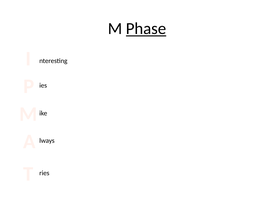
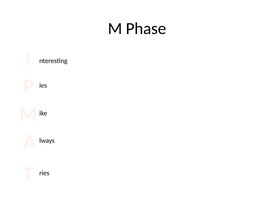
Phase underline: present -> none (146, 29)
